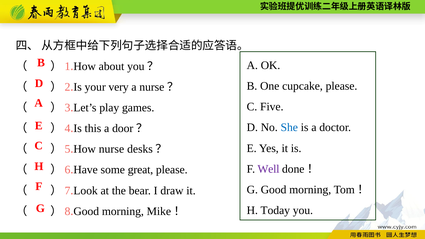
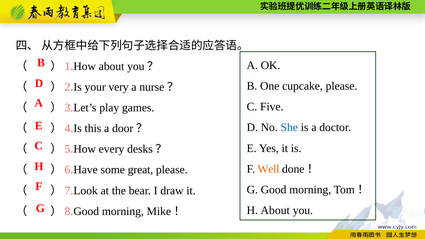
nurse: nurse -> every (112, 149)
Well colour: purple -> orange (268, 169)
H Today: Today -> About (275, 210)
